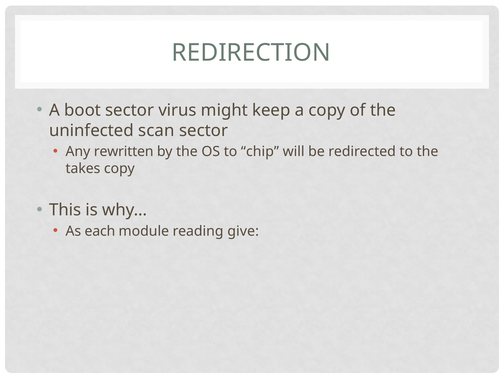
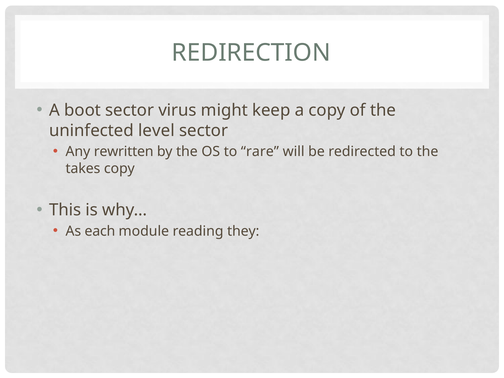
scan: scan -> level (156, 131)
chip: chip -> rare (260, 152)
give: give -> they (243, 231)
